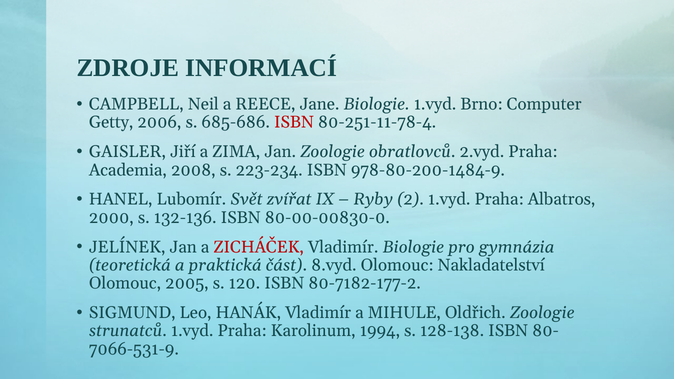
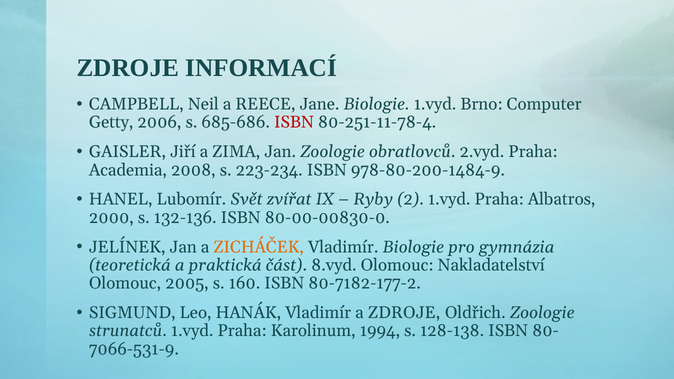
ZICHÁČEK colour: red -> orange (259, 247)
120: 120 -> 160 (244, 283)
a MIHULE: MIHULE -> ZDROJE (404, 313)
